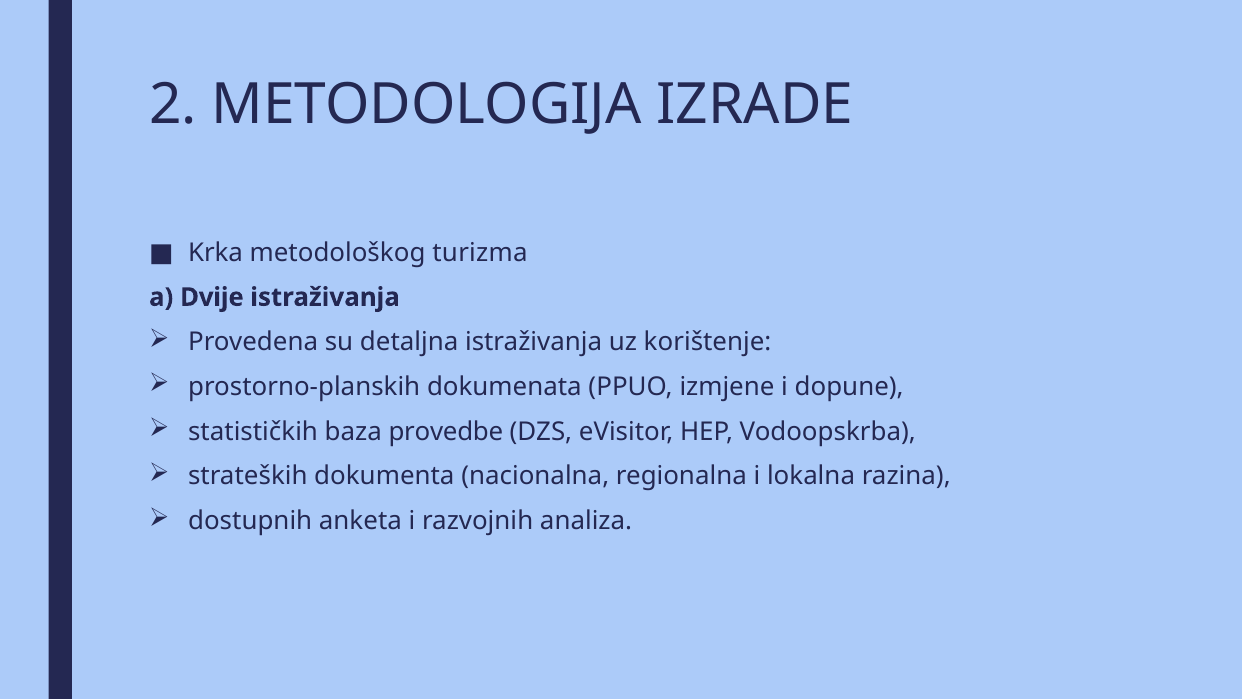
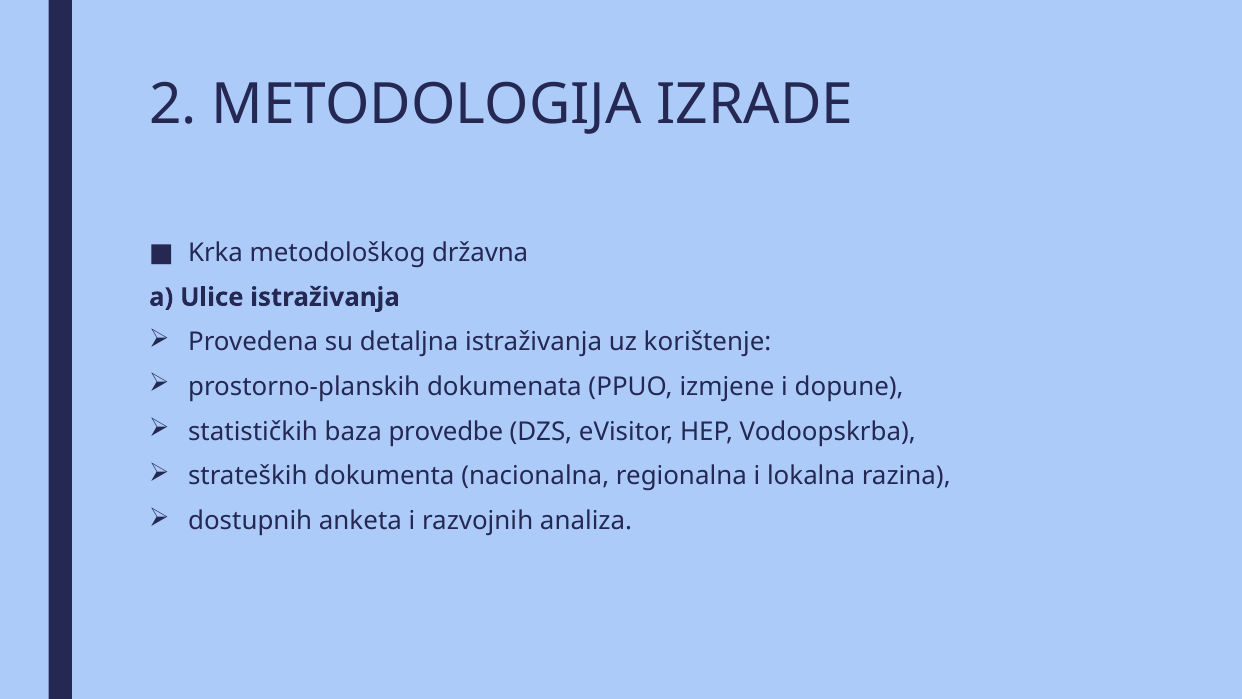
turizma: turizma -> državna (480, 252)
Dvije: Dvije -> Ulice (212, 297)
